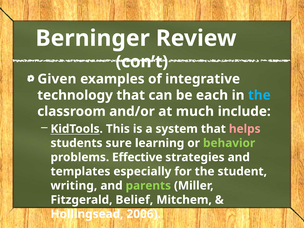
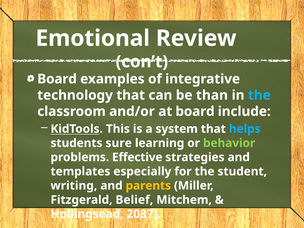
Berninger: Berninger -> Emotional (93, 38)
Given: Given -> Board (57, 79)
each: each -> than (212, 95)
at much: much -> board (195, 111)
helps colour: pink -> light blue (245, 129)
parents colour: light green -> yellow (148, 186)
2006: 2006 -> 2037 (144, 214)
